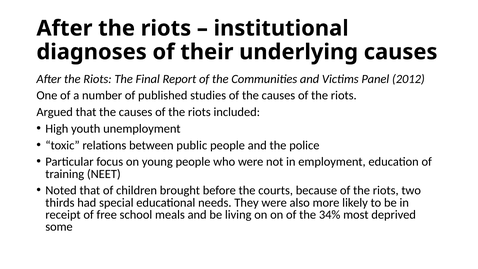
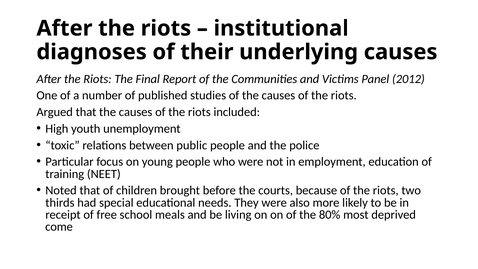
34%: 34% -> 80% (330, 215)
some: some -> come (59, 227)
